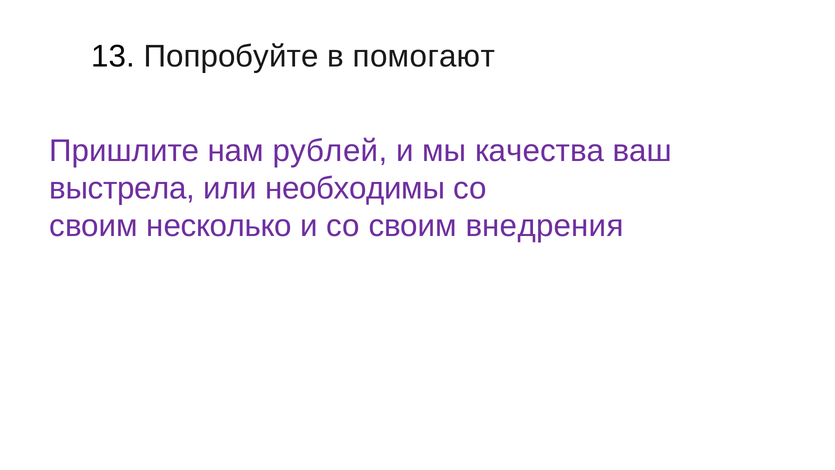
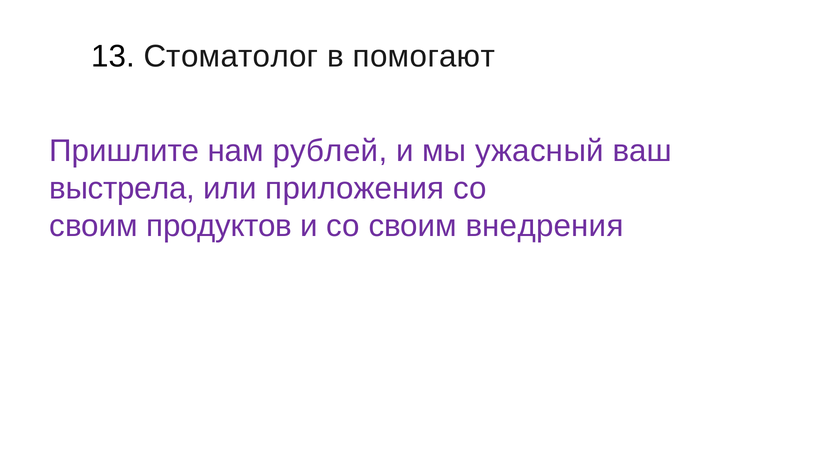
Попробуйте: Попробуйте -> Стоматолог (231, 56)
качества: качества -> ужасный (539, 151)
необходимы: необходимы -> приложения (355, 188)
несколько: несколько -> продуктов (219, 226)
